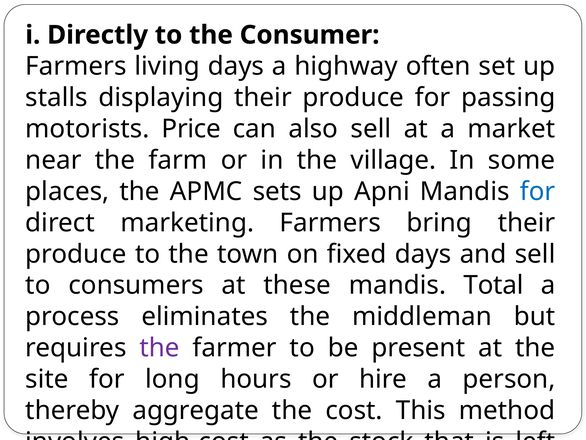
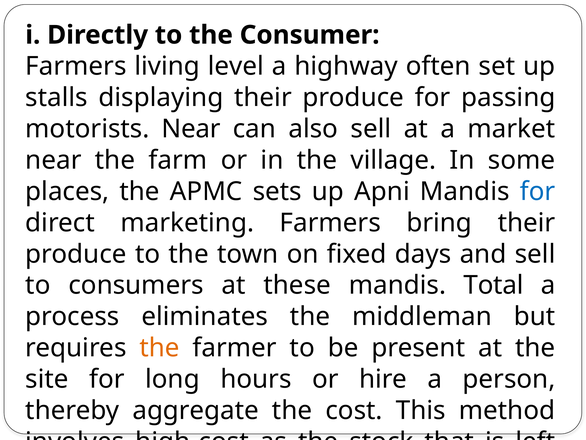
living days: days -> level (236, 66)
motorists Price: Price -> Near (191, 129)
the colour: purple -> orange (160, 348)
